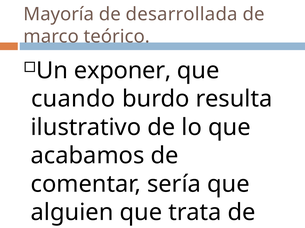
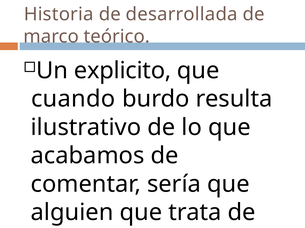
Mayoría: Mayoría -> Historia (59, 14)
exponer: exponer -> explicito (123, 71)
